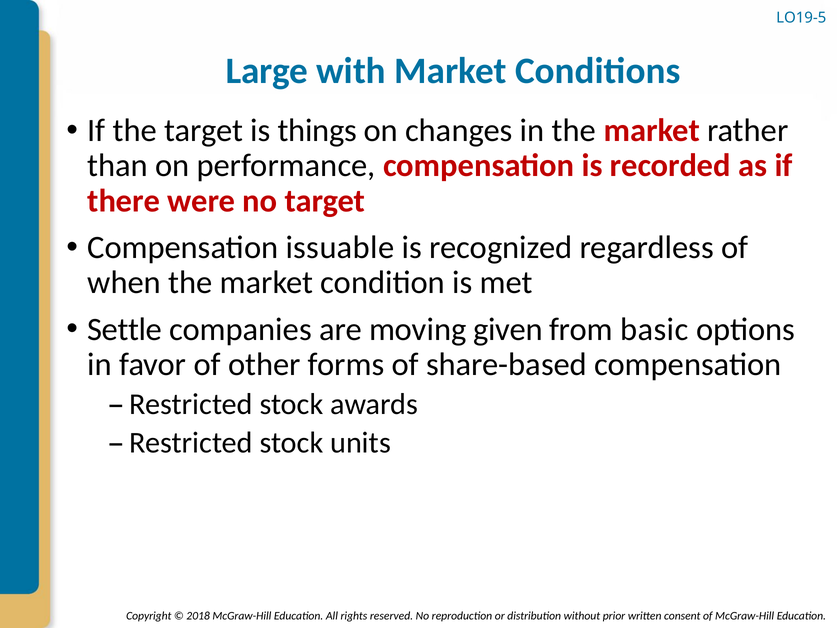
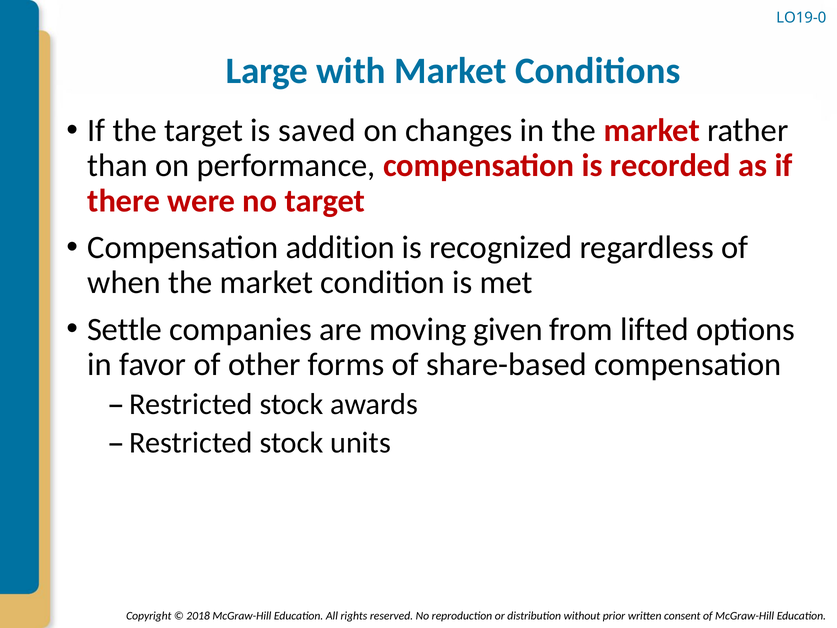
LO19-5: LO19-5 -> LO19-0 (801, 18)
things: things -> saved (317, 131)
issuable: issuable -> addition (340, 247)
basic: basic -> lifted (655, 329)
